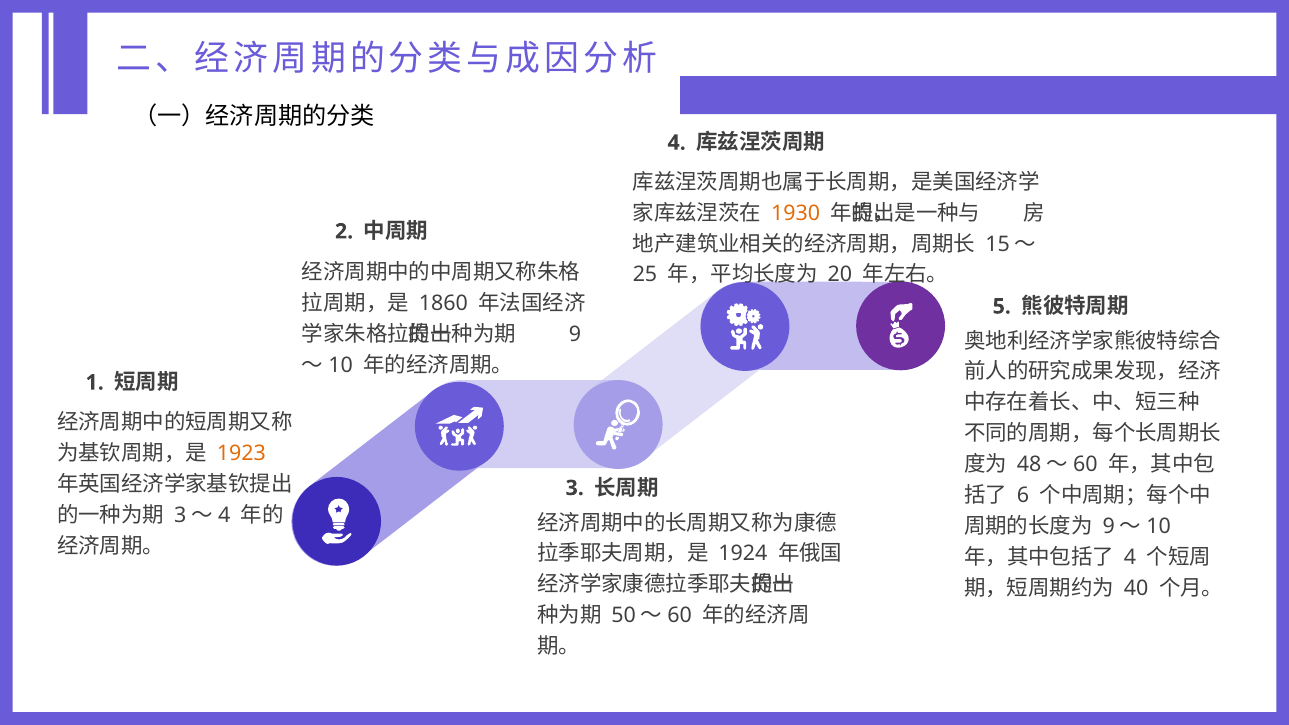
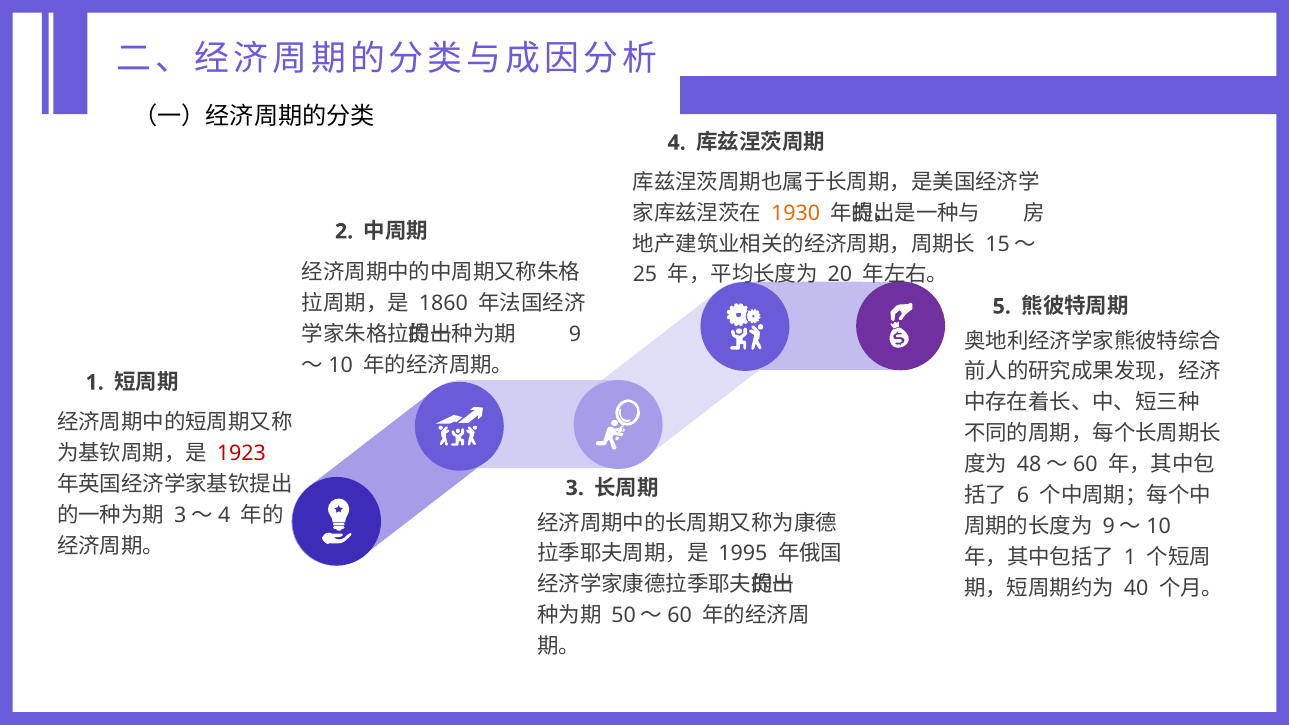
1923 colour: orange -> red (241, 454)
1924: 1924 -> 1995 (743, 554)
4: 4 -> 1 (1130, 557)
